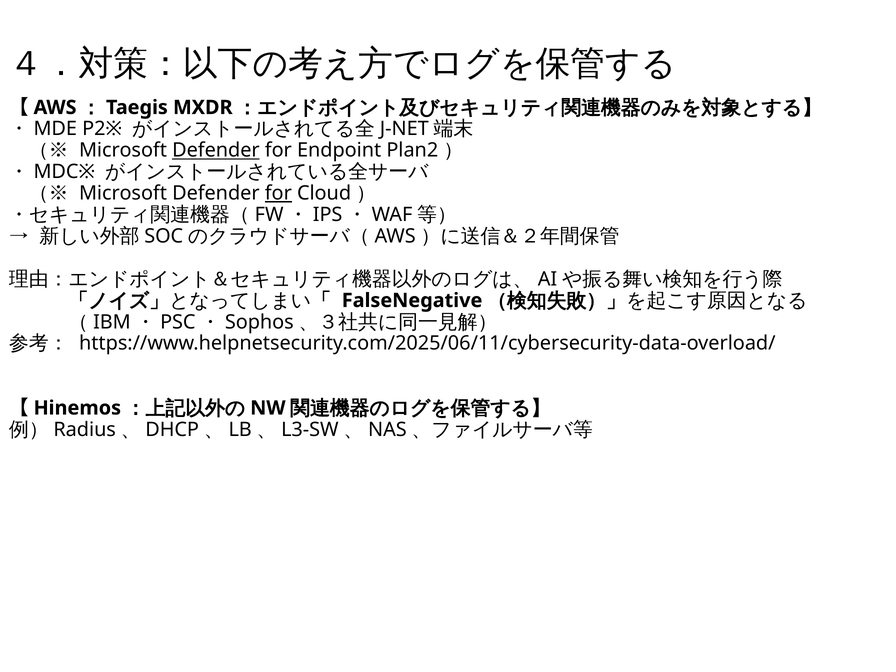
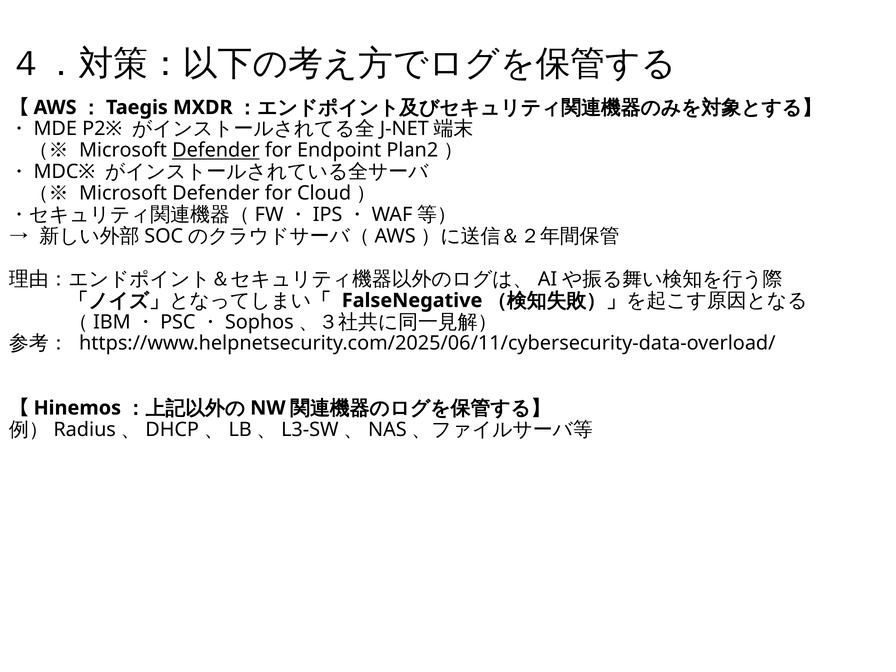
for underline: present -> none (278, 193)
